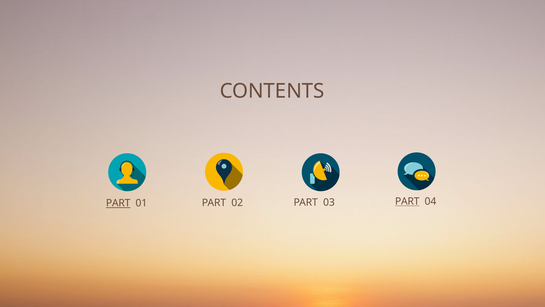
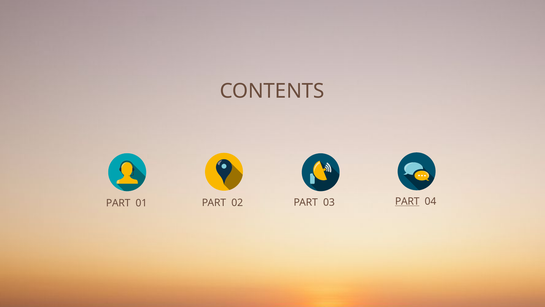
PART underline: present -> none (118, 203)
